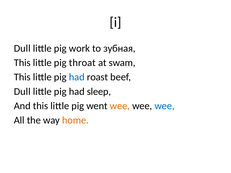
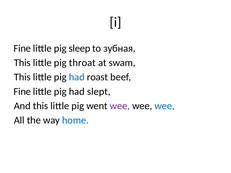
Dull: Dull -> Fine (22, 48)
work: work -> sleep (79, 48)
Dull: Dull -> Fine (22, 92)
sleep: sleep -> slept (99, 92)
wee colour: orange -> purple (120, 106)
home colour: orange -> blue (75, 120)
